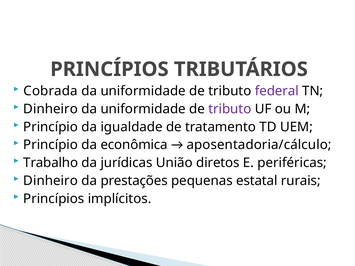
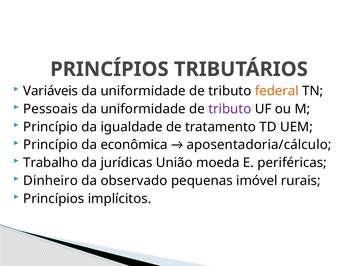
Cobrada: Cobrada -> Variáveis (51, 91)
federal colour: purple -> orange (277, 91)
Dinheiro: Dinheiro -> Pessoais (51, 109)
diretos: diretos -> moeda (218, 163)
prestações: prestações -> observado (134, 181)
estatal: estatal -> imóvel (257, 181)
